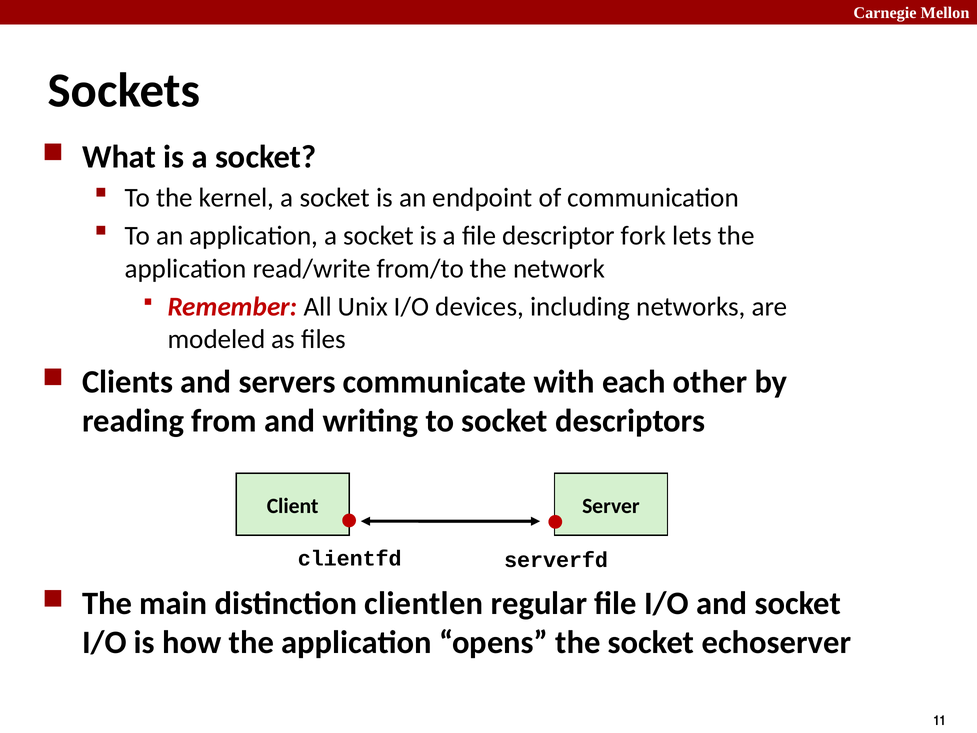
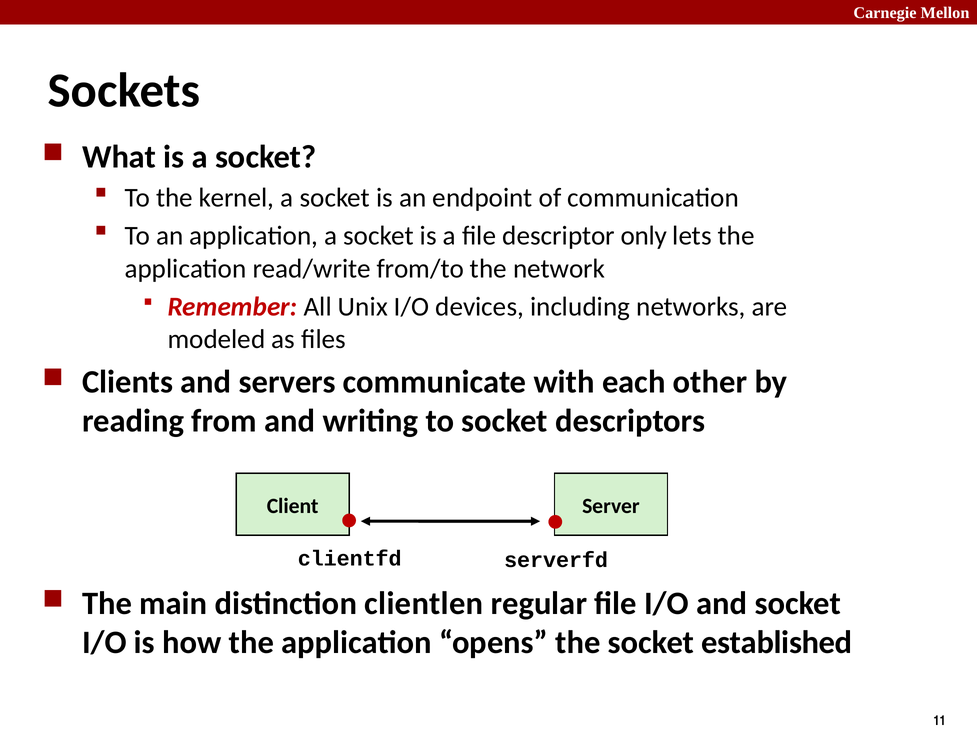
fork: fork -> only (644, 236)
echoserver: echoserver -> established (777, 642)
